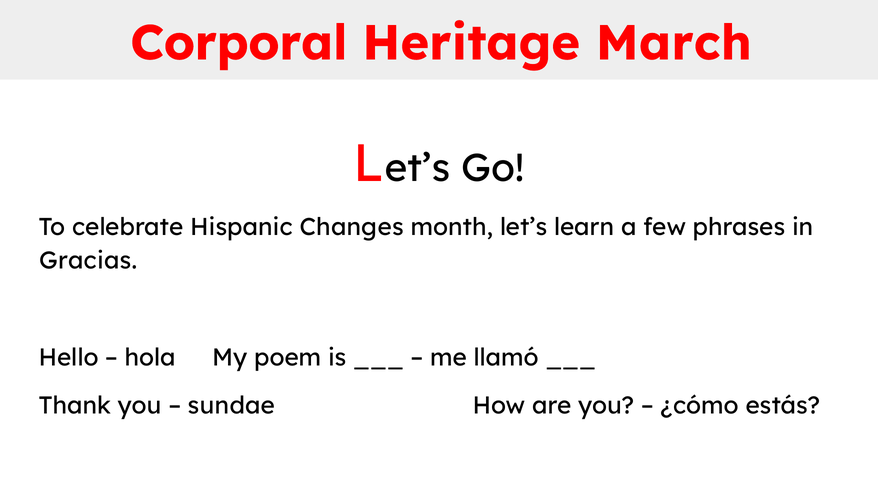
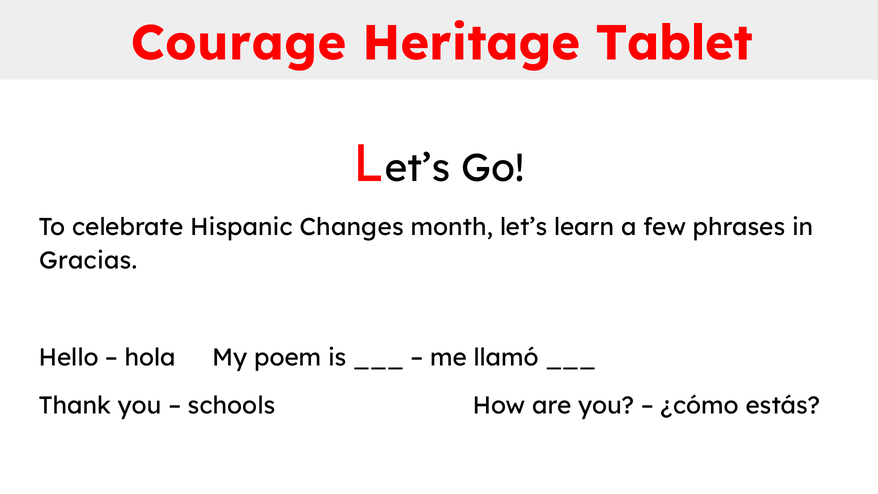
Corporal: Corporal -> Courage (238, 43)
March: March -> Tablet (674, 43)
sundae: sundae -> schools (232, 406)
